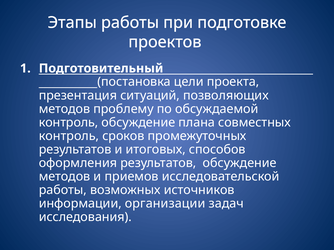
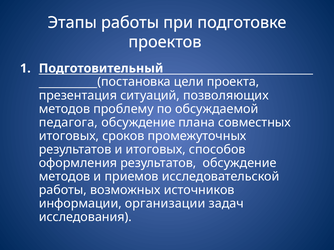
контроль: контроль -> педагога (68, 123)
контроль: контроль -> итоговых (69, 136)
